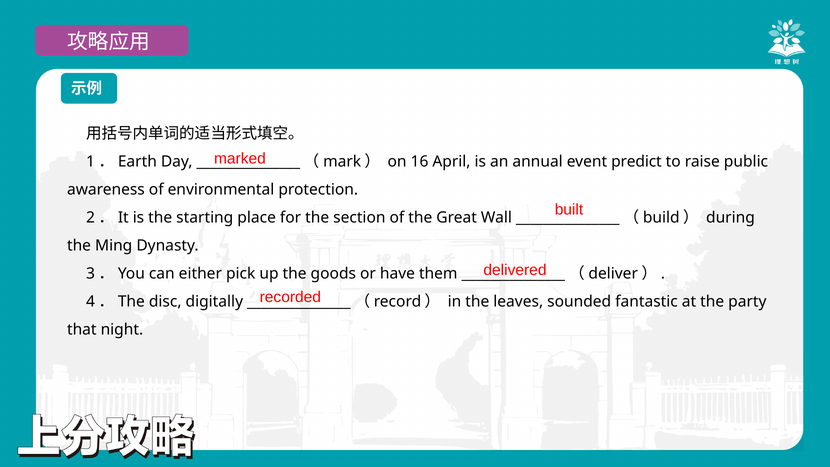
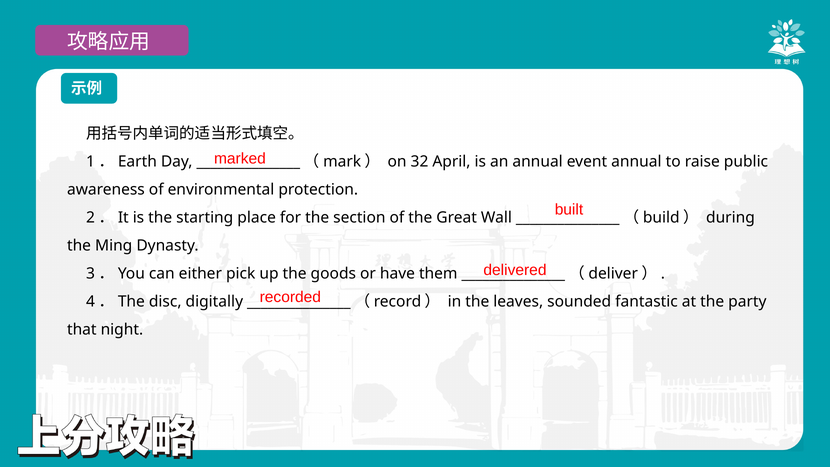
16: 16 -> 32 (420, 162)
event predict: predict -> annual (636, 162)
